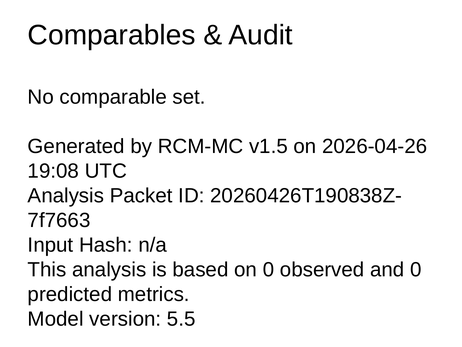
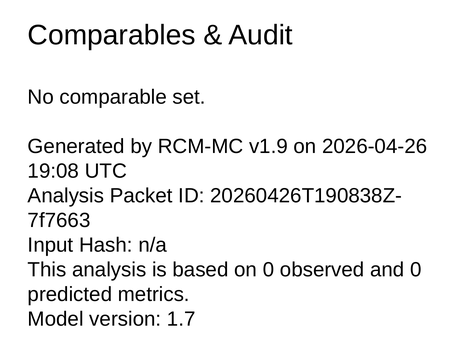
v1.5: v1.5 -> v1.9 (268, 146)
5.5: 5.5 -> 1.7 (181, 319)
